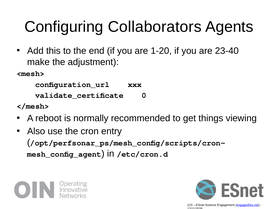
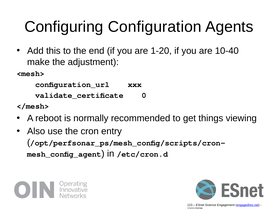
Collaborators: Collaborators -> Configuration (155, 27)
23-40: 23-40 -> 10-40 (227, 51)
